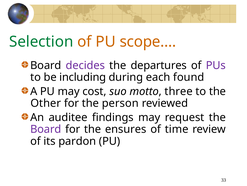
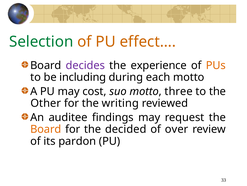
scope…: scope… -> effect… (148, 42)
departures: departures -> experience (159, 65)
PUs colour: purple -> orange (216, 65)
each found: found -> motto (189, 77)
person: person -> writing (120, 103)
Board colour: purple -> orange (46, 129)
ensures: ensures -> decided (126, 129)
time: time -> over (177, 129)
